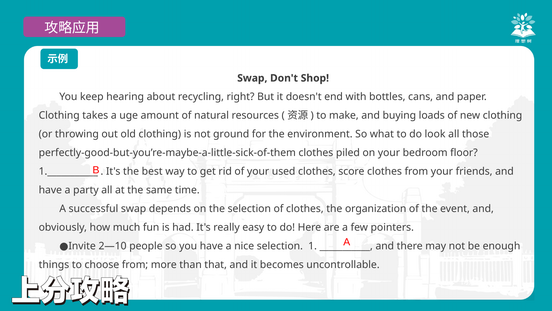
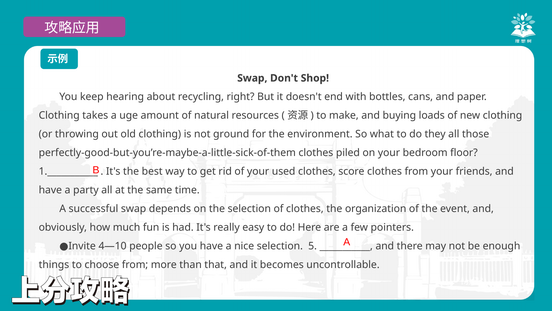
look: look -> they (435, 134)
2—10: 2—10 -> 4—10 (113, 246)
1: 1 -> 5 (313, 246)
